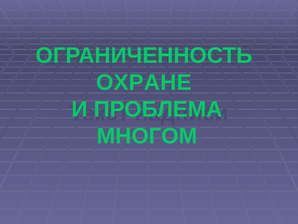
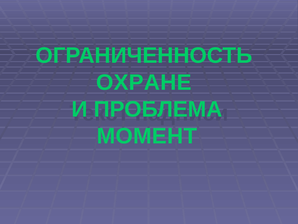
МНОГОМ: МНОГОМ -> МОМЕНТ (147, 136)
